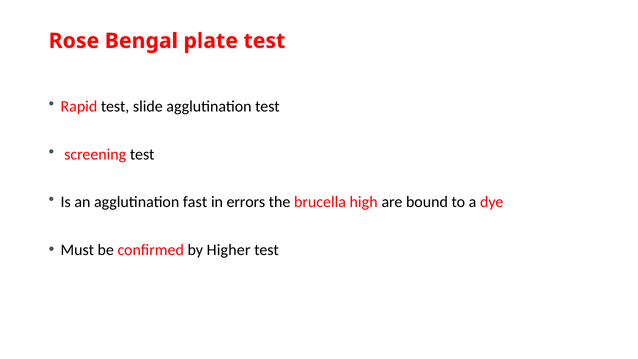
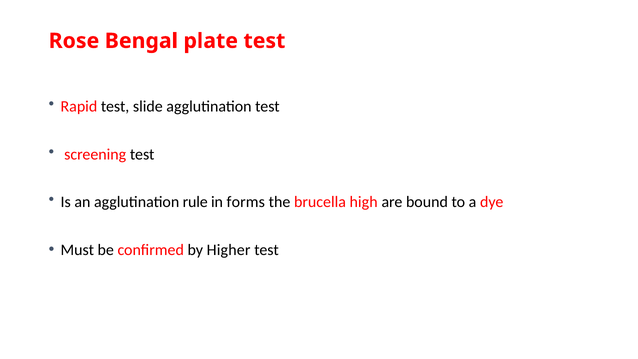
fast: fast -> rule (195, 202)
errors: errors -> forms (246, 202)
